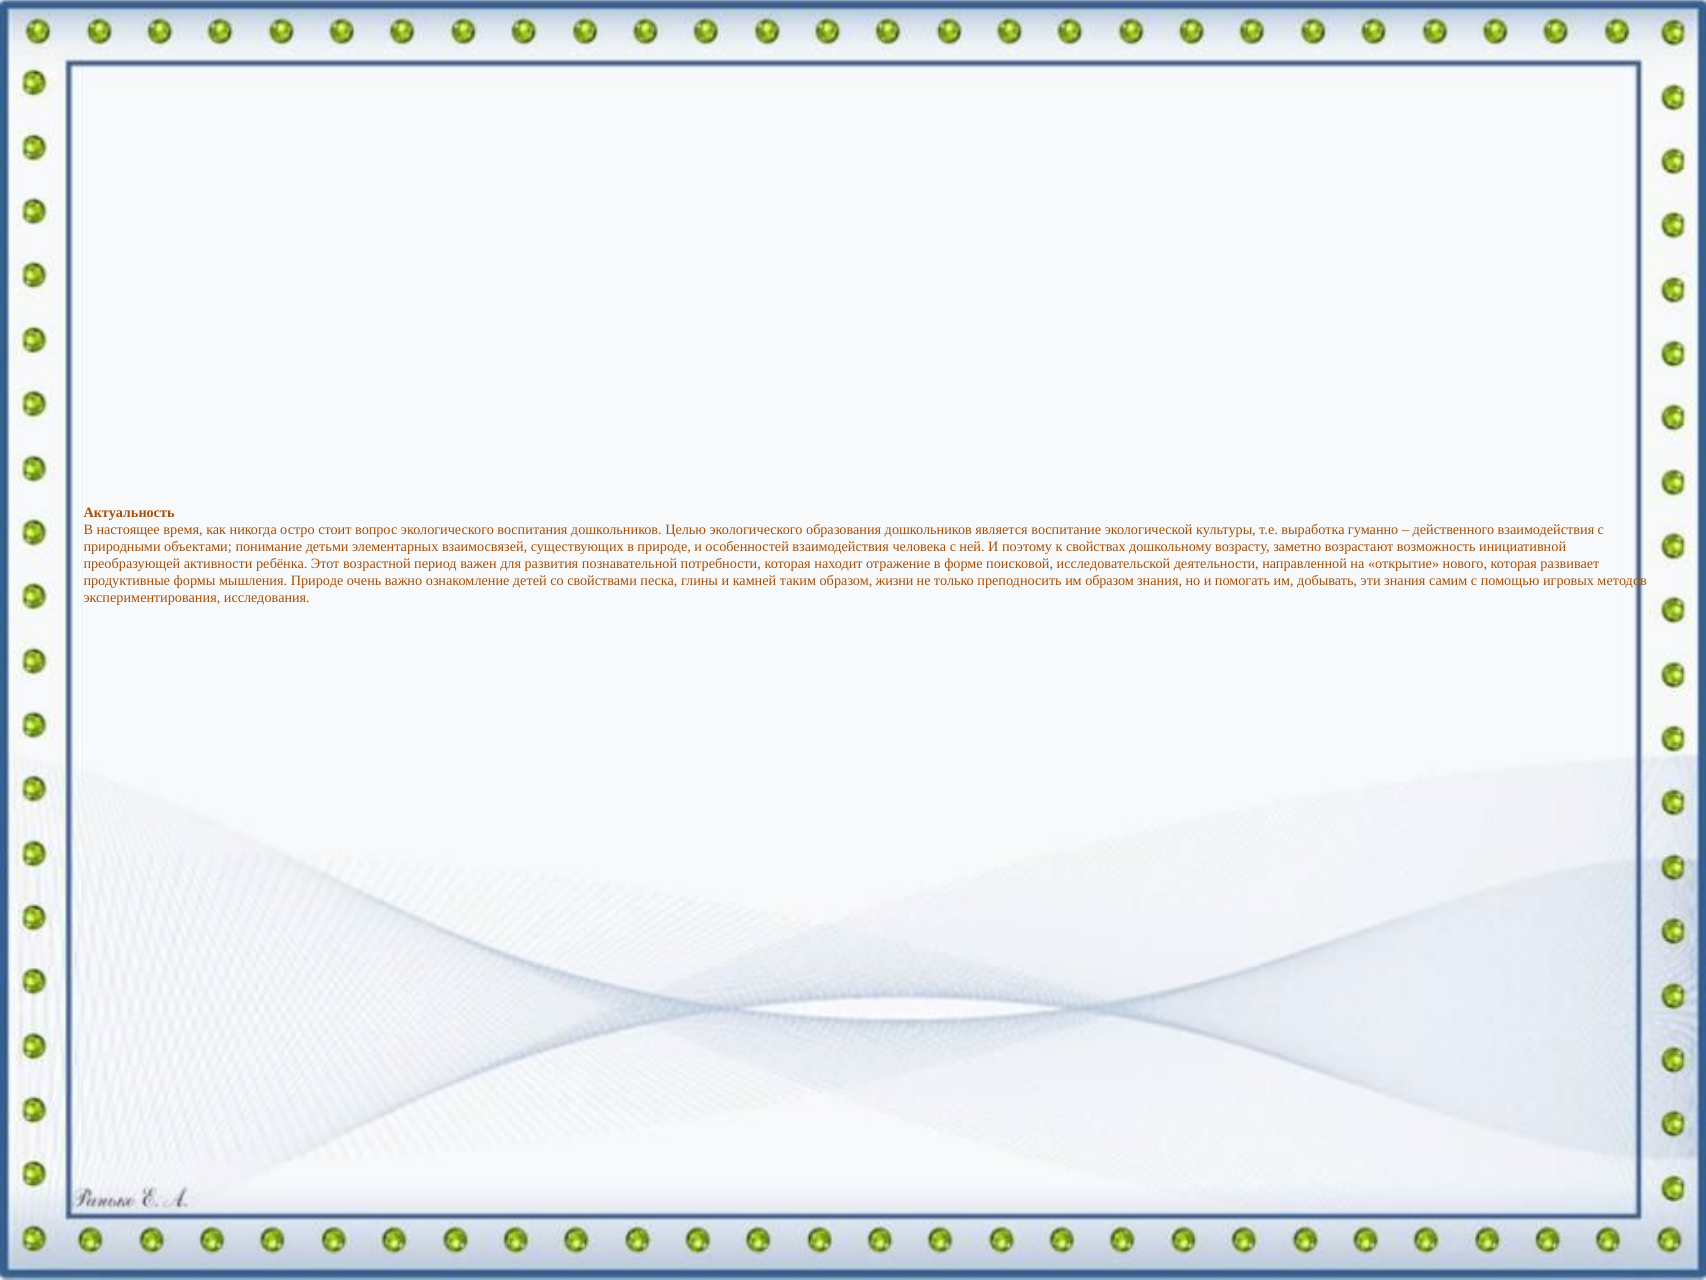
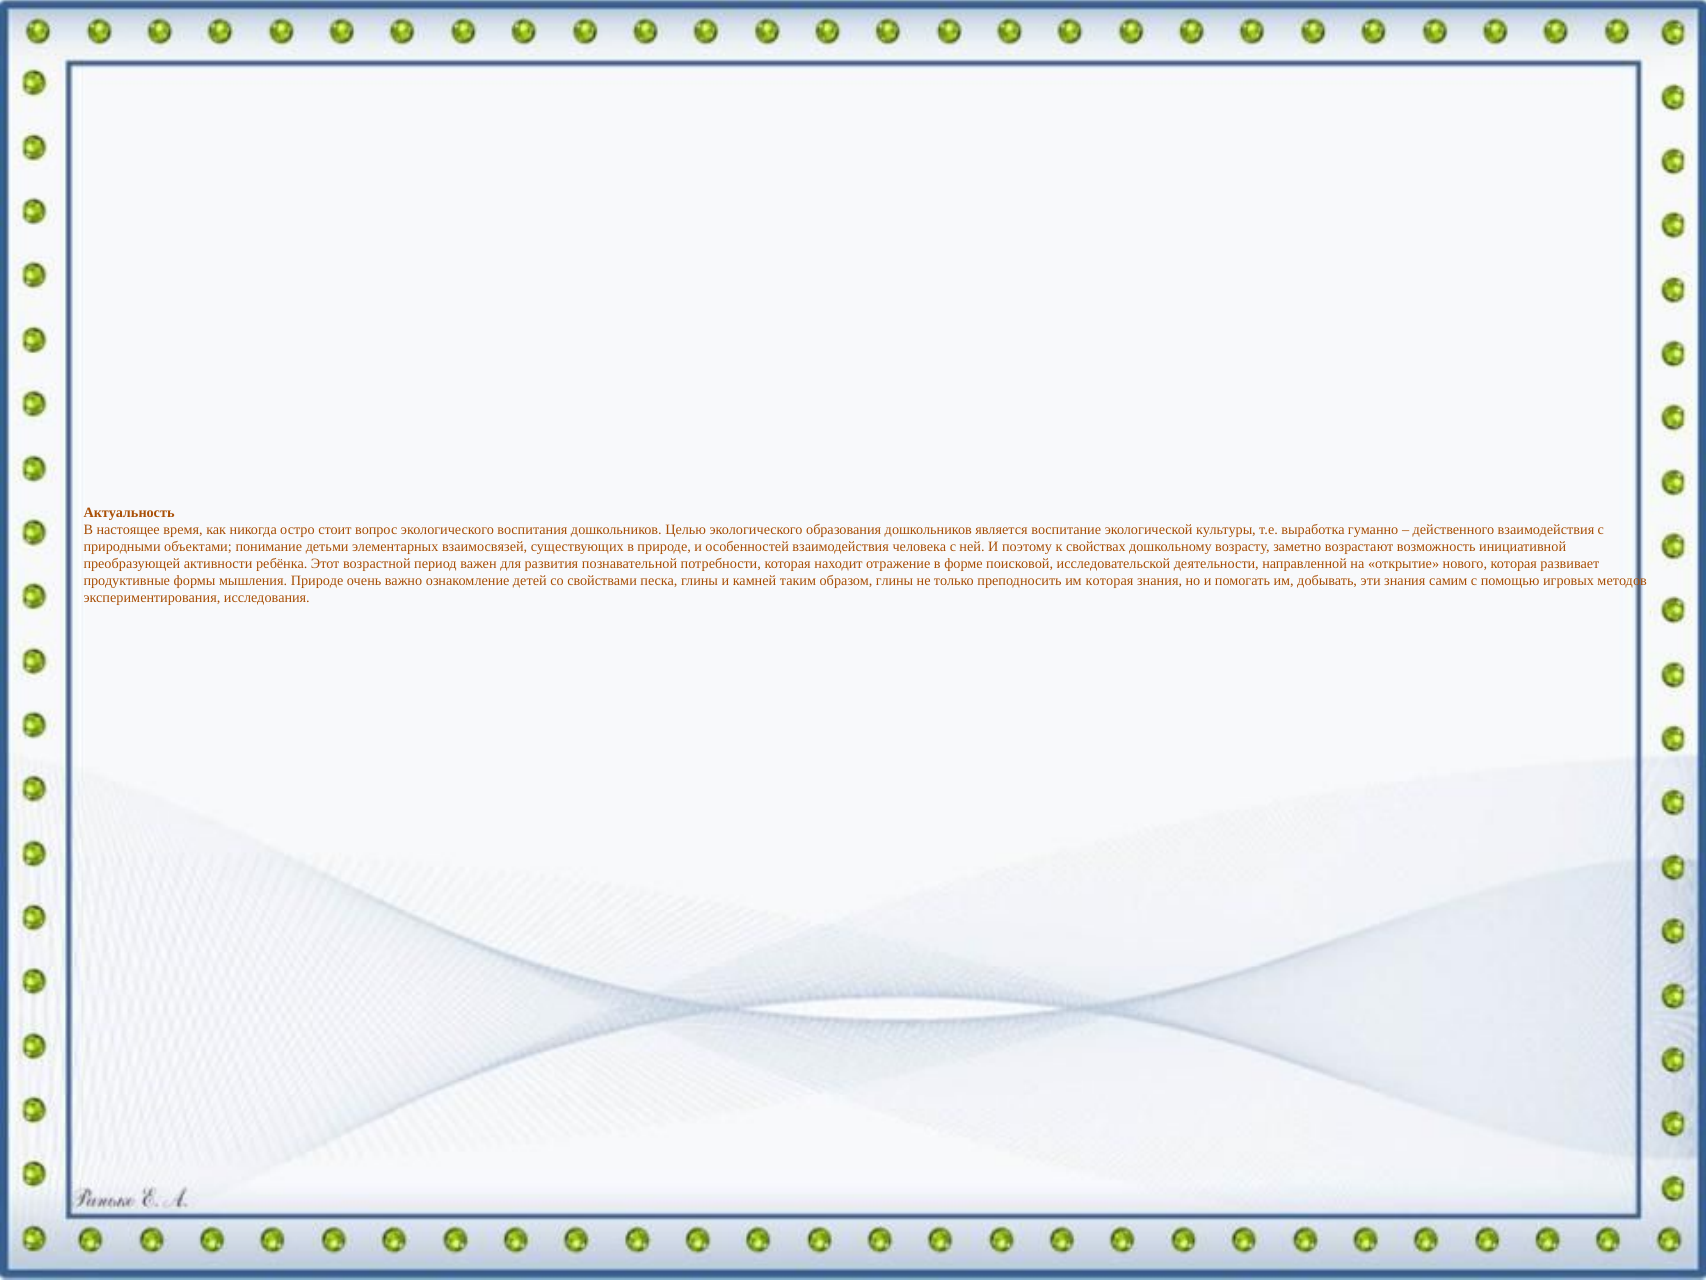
образом жизни: жизни -> глины (895, 581)
им образом: образом -> которая (1110, 581)
